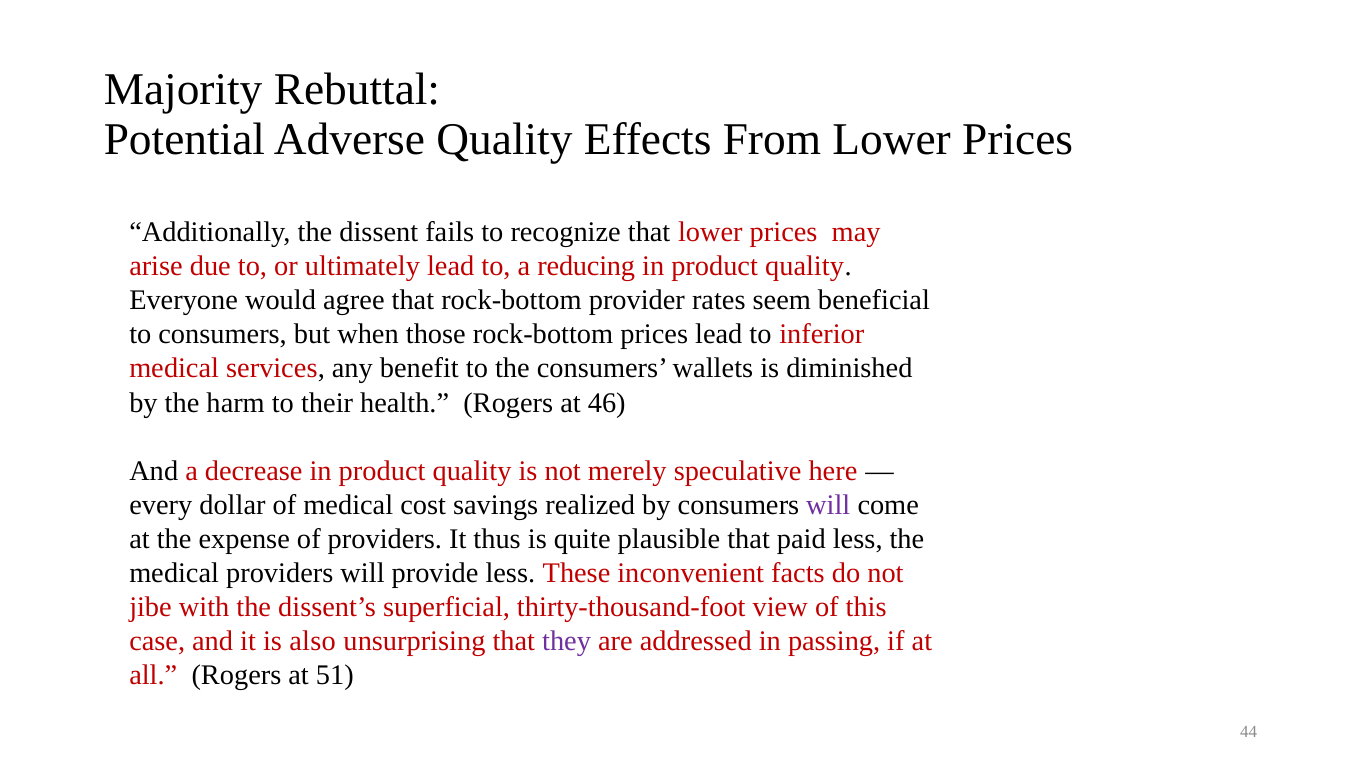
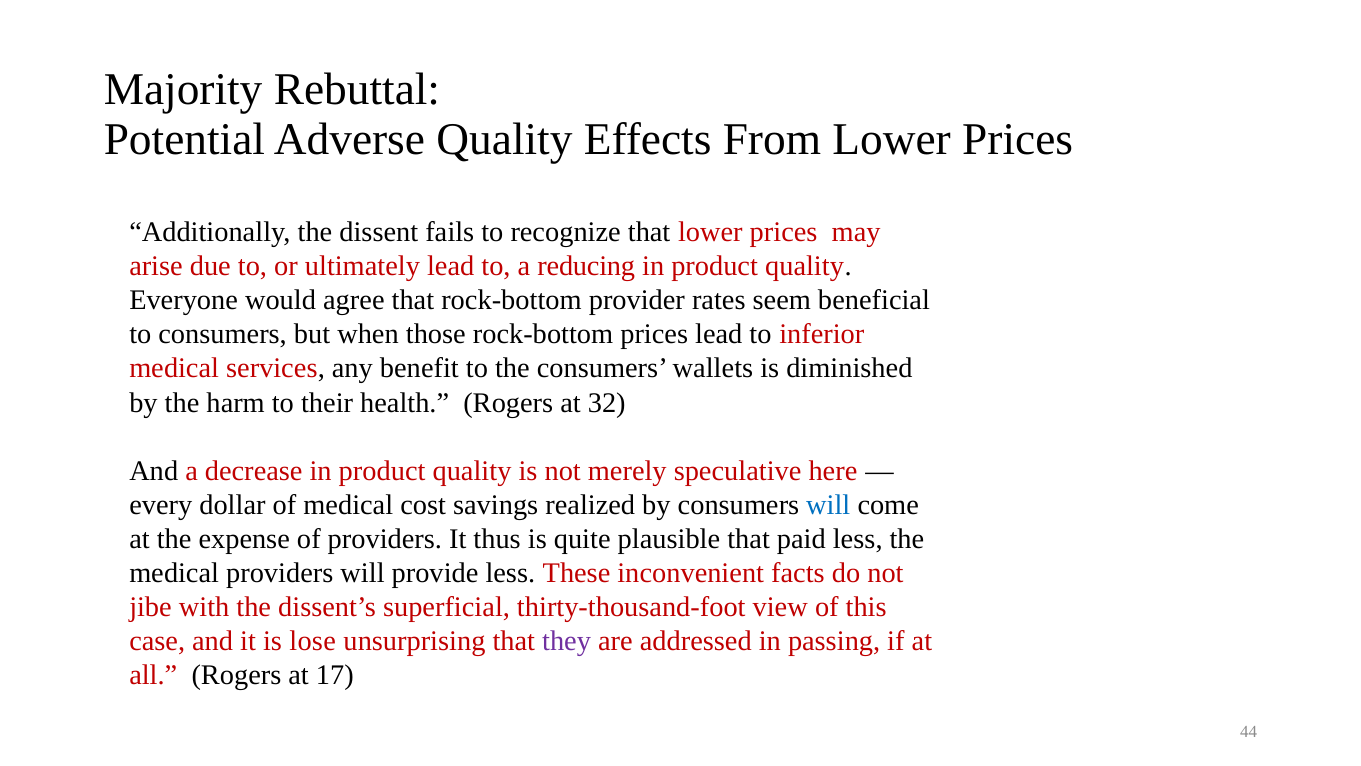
46: 46 -> 32 (607, 402)
will colour: purple -> blue (828, 505)
also: also -> lose (313, 641)
51: 51 -> 17 (335, 675)
